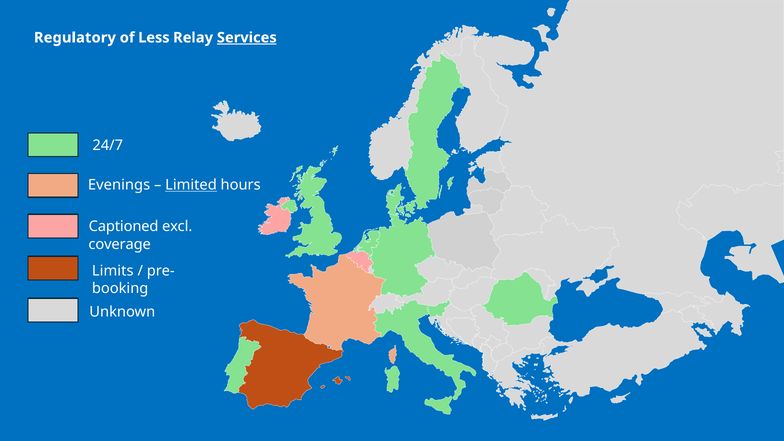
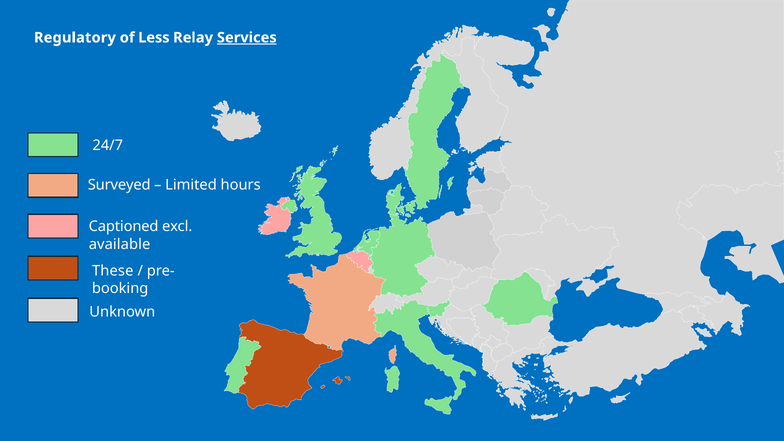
Evenings: Evenings -> Surveyed (119, 185)
Limited underline: present -> none (191, 185)
coverage: coverage -> available (120, 244)
Limits: Limits -> These (113, 271)
